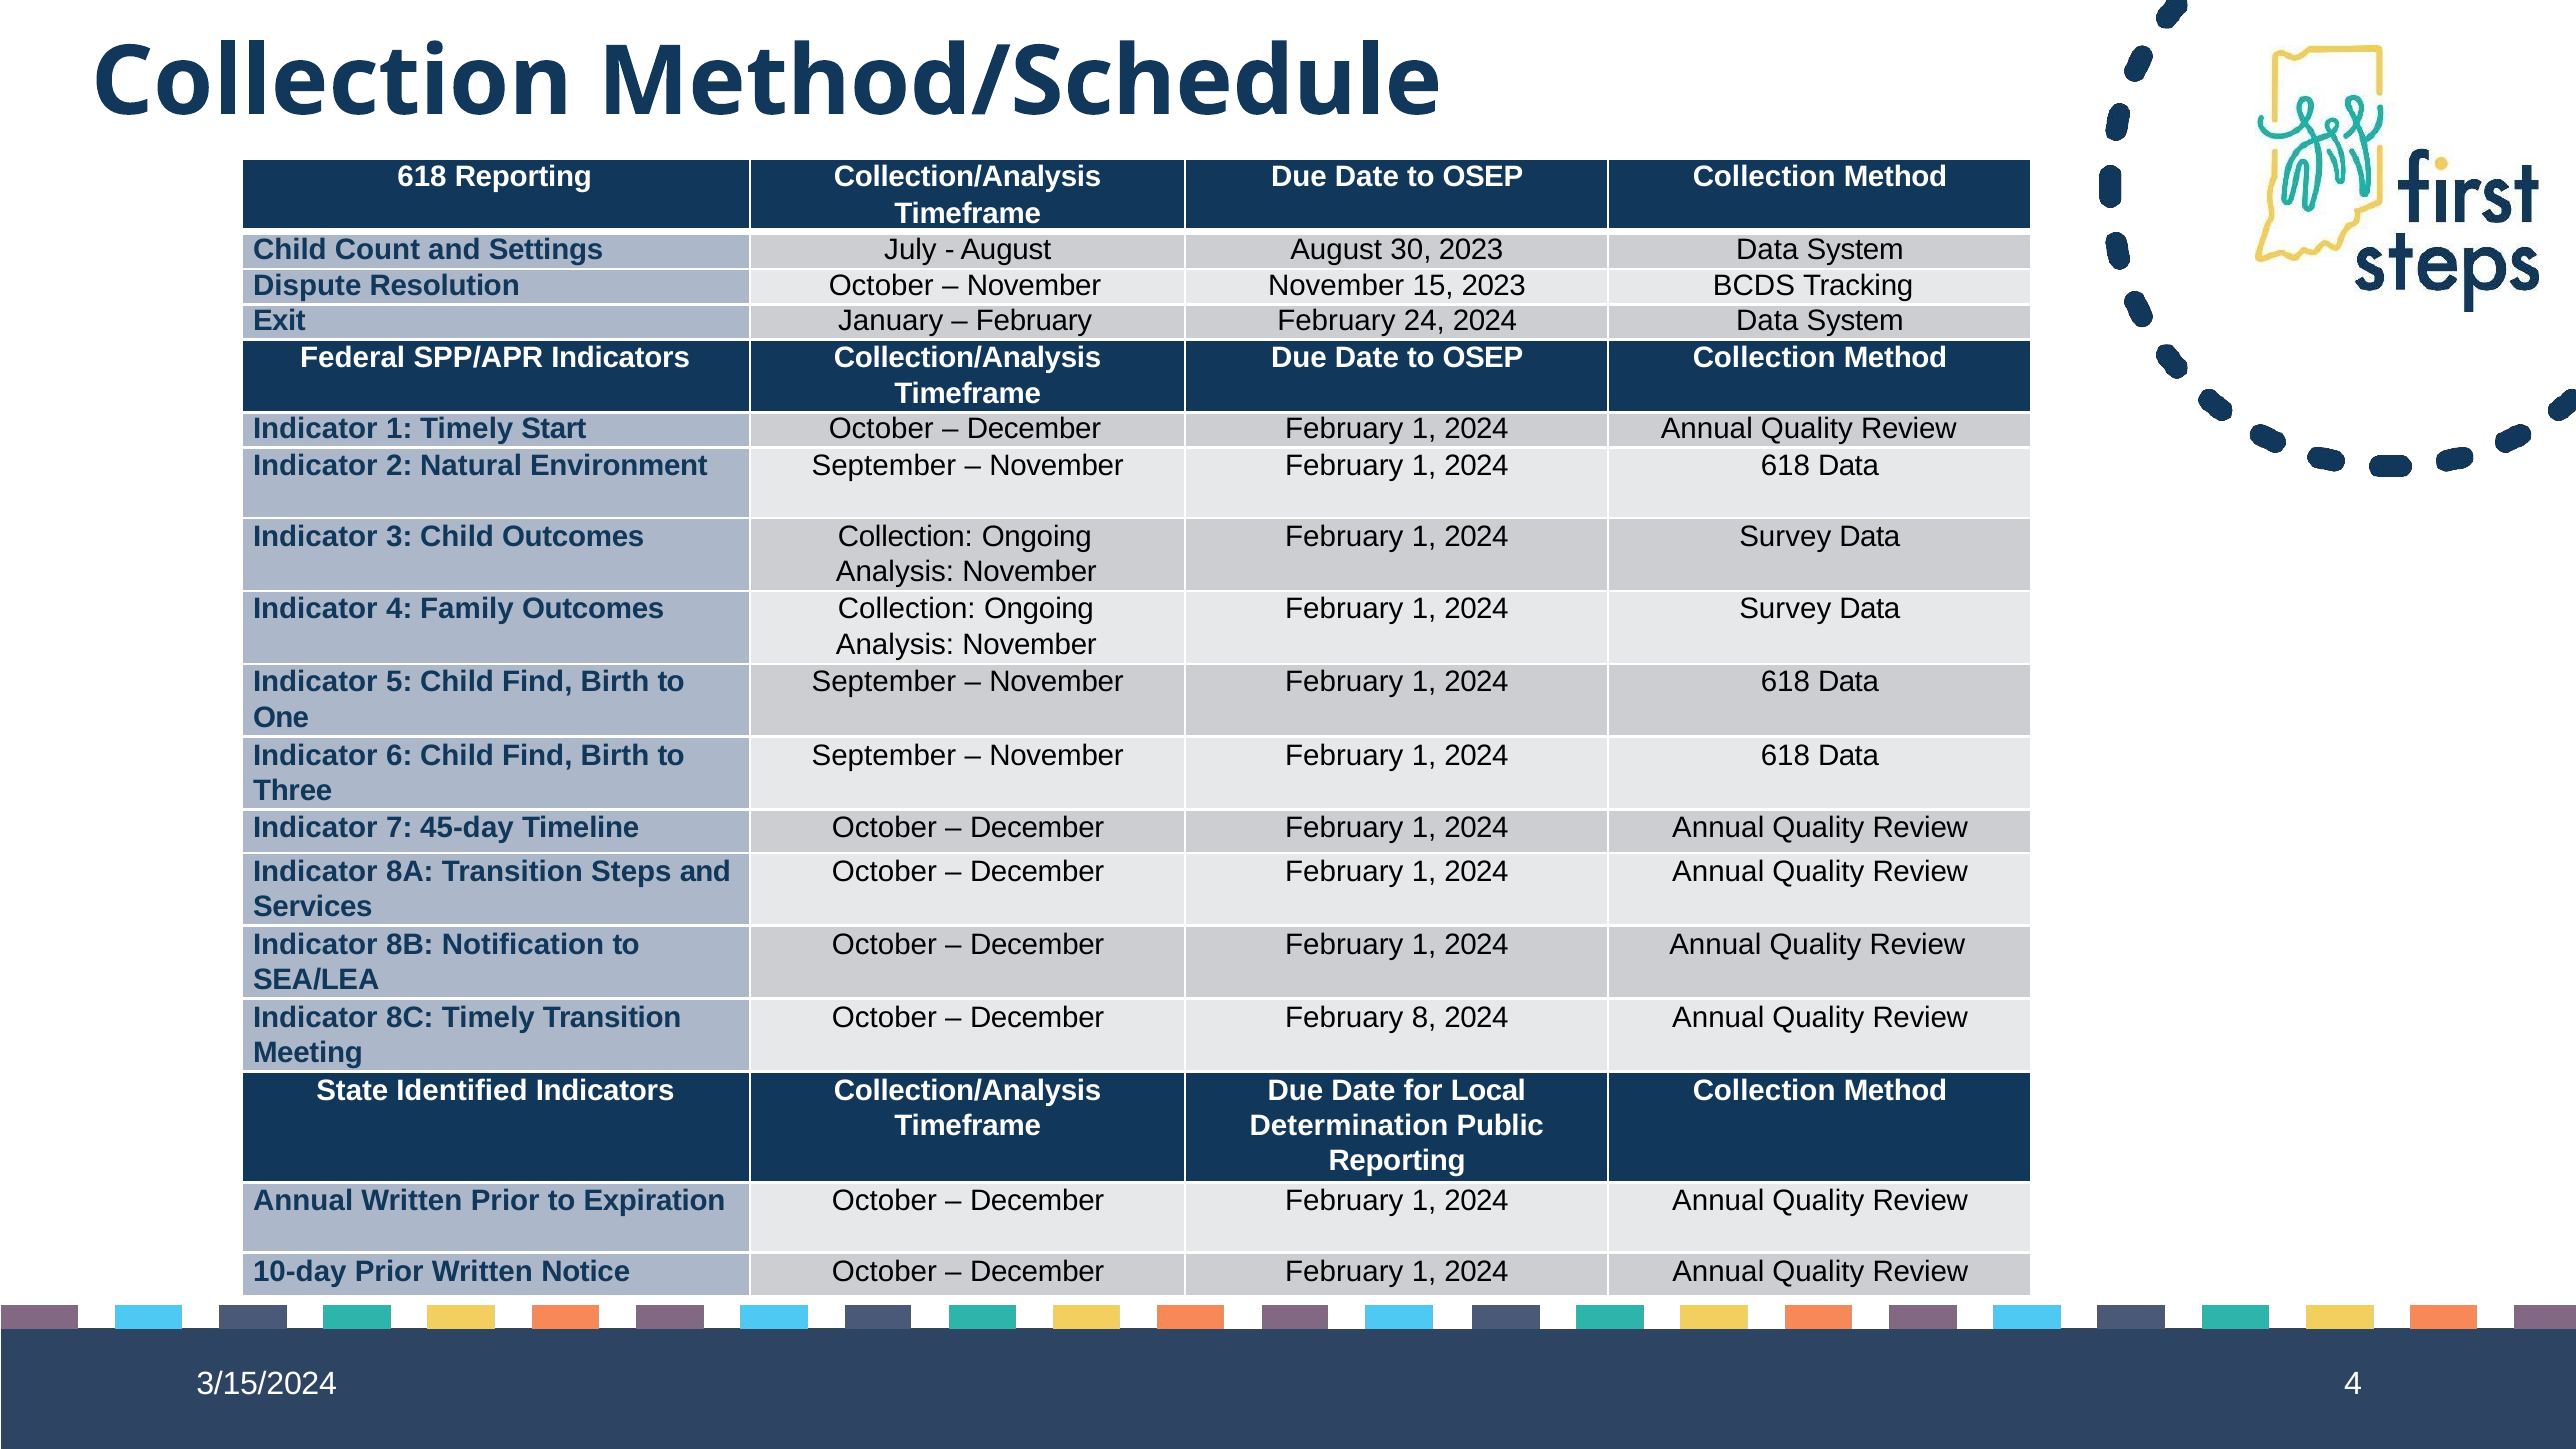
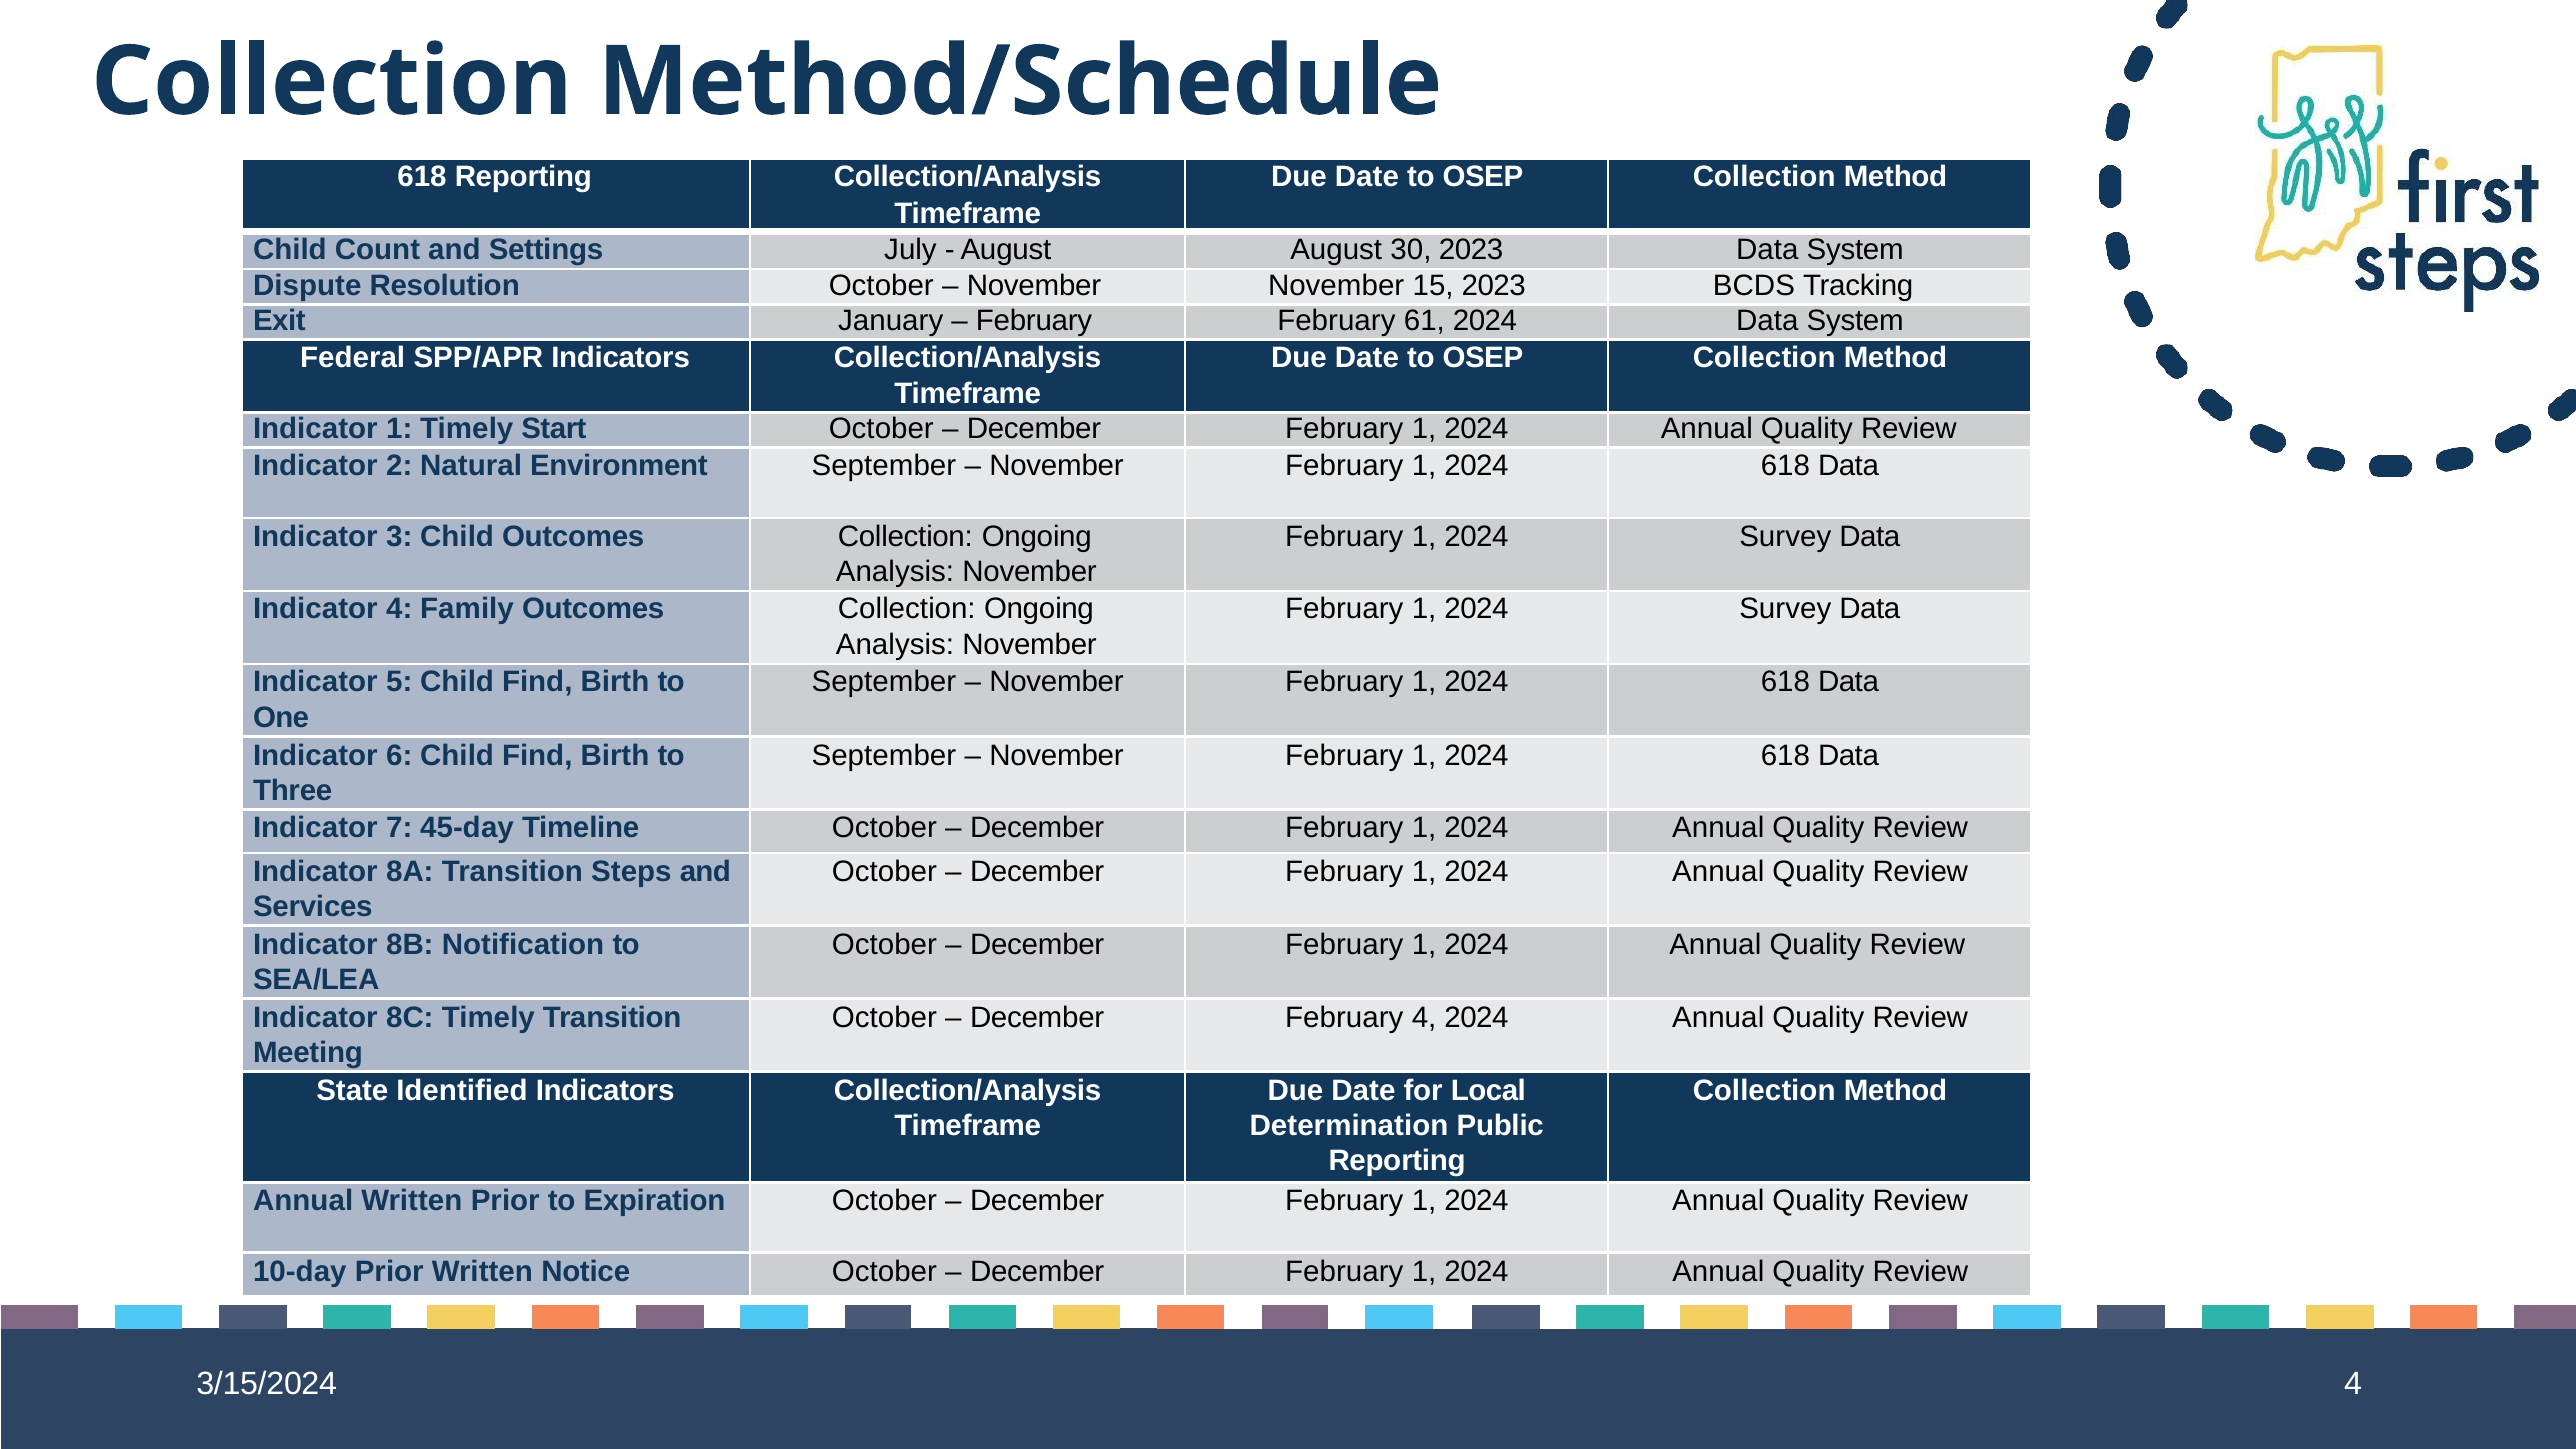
24: 24 -> 61 (1424, 321)
February 8: 8 -> 4 (1424, 1017)
